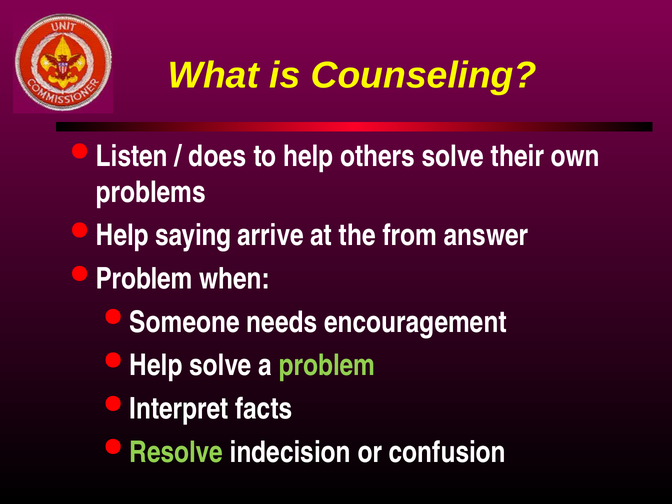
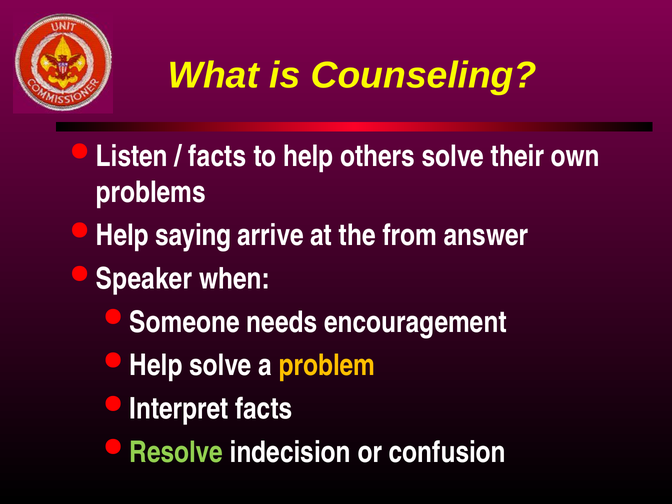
does: does -> facts (217, 156)
Problem: Problem -> Speaker (144, 279)
problem colour: light green -> yellow (327, 366)
